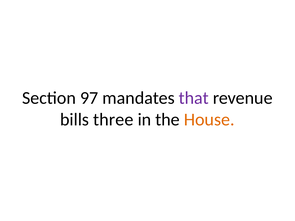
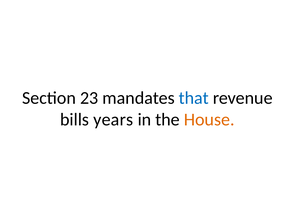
97: 97 -> 23 (89, 98)
that colour: purple -> blue (194, 98)
three: three -> years (113, 120)
